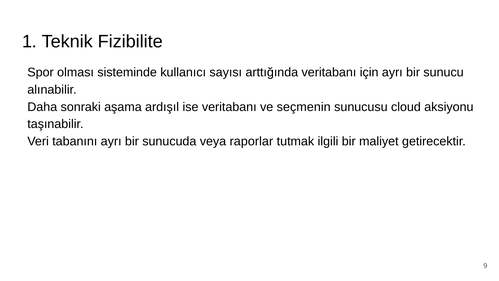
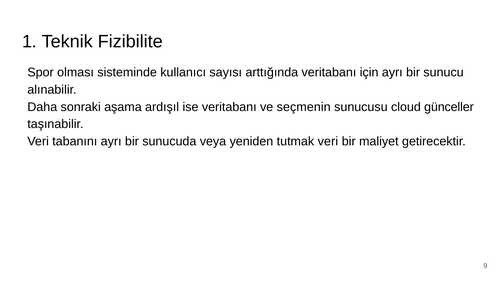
aksiyonu: aksiyonu -> günceller (449, 107)
raporlar: raporlar -> yeniden (251, 141)
tutmak ilgili: ilgili -> veri (328, 141)
